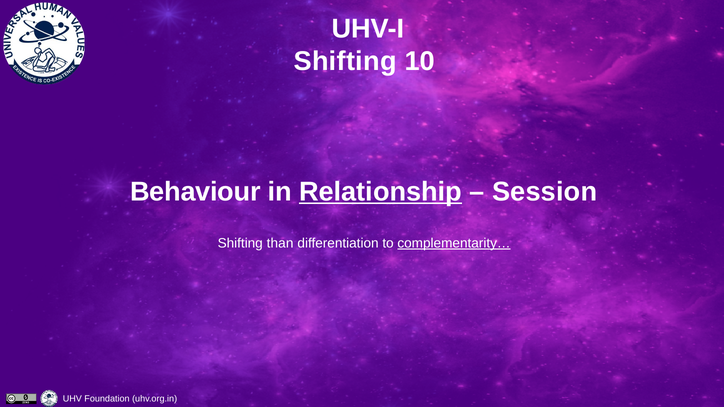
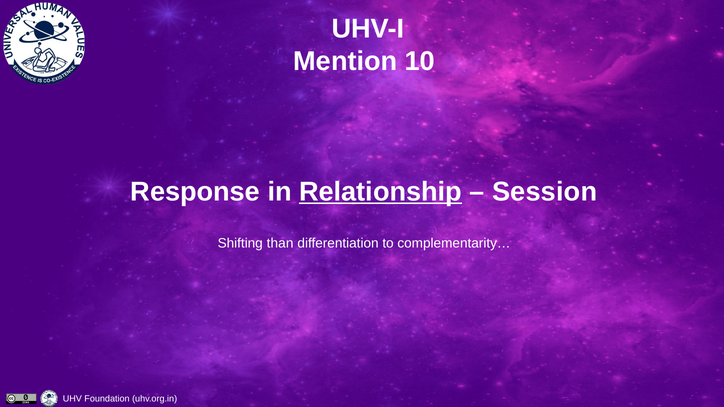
Shifting: Shifting -> Mention (345, 61)
Behaviour: Behaviour -> Response (195, 192)
complementarity… underline: present -> none (454, 243)
